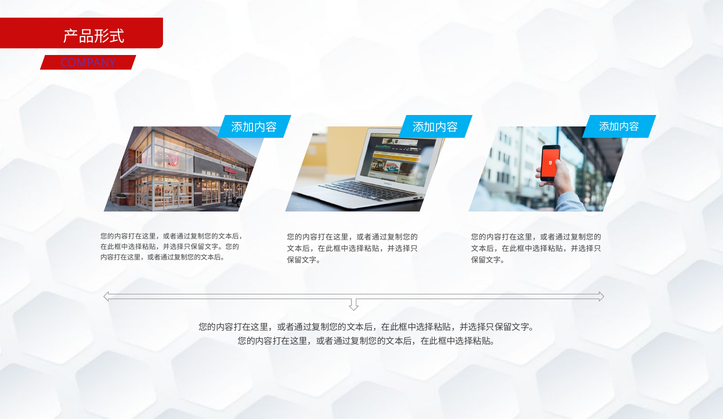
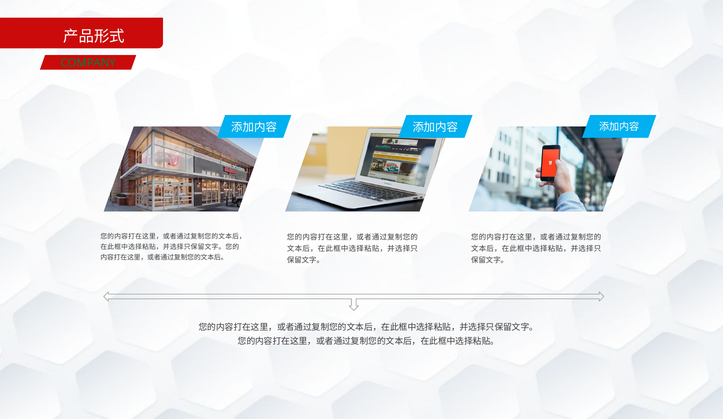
COMPANY colour: purple -> green (88, 63)
